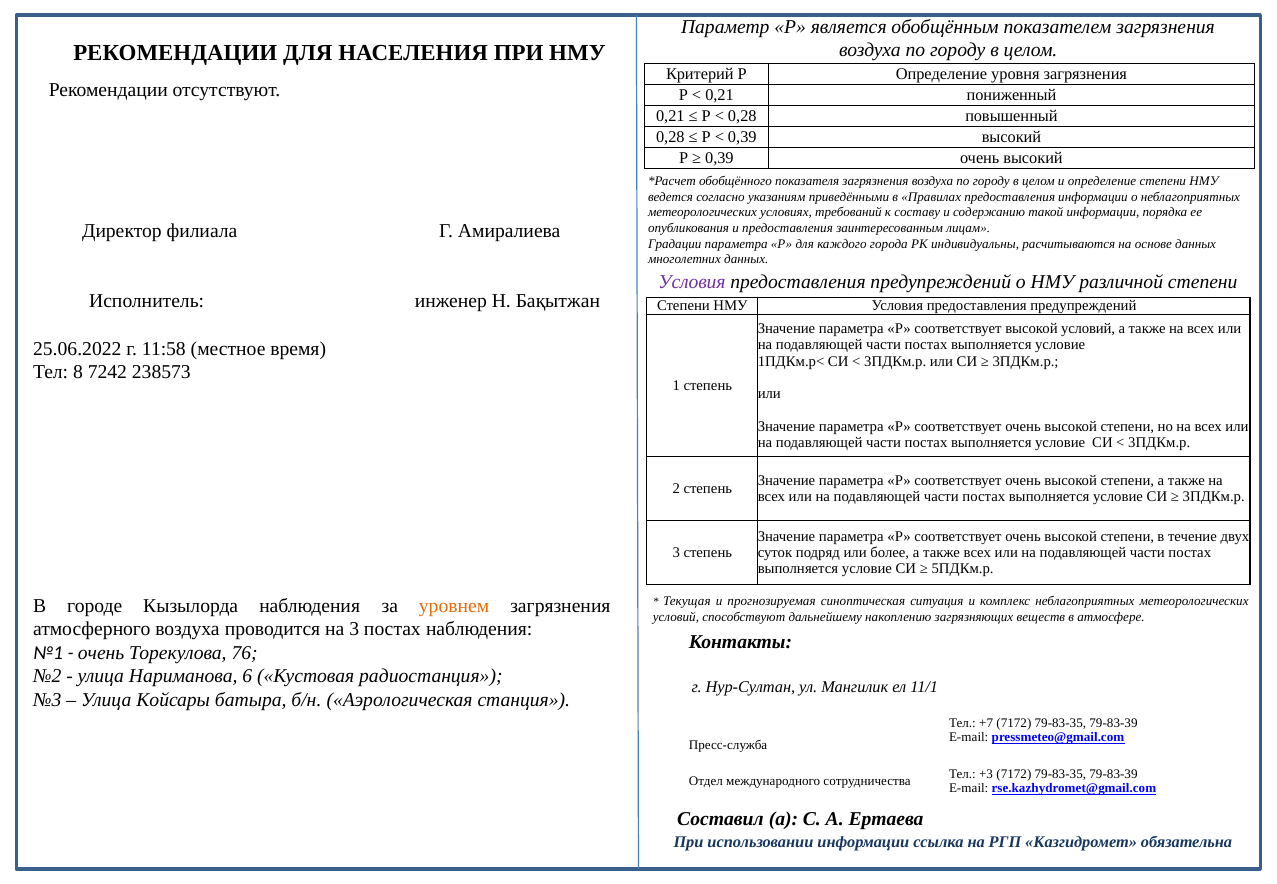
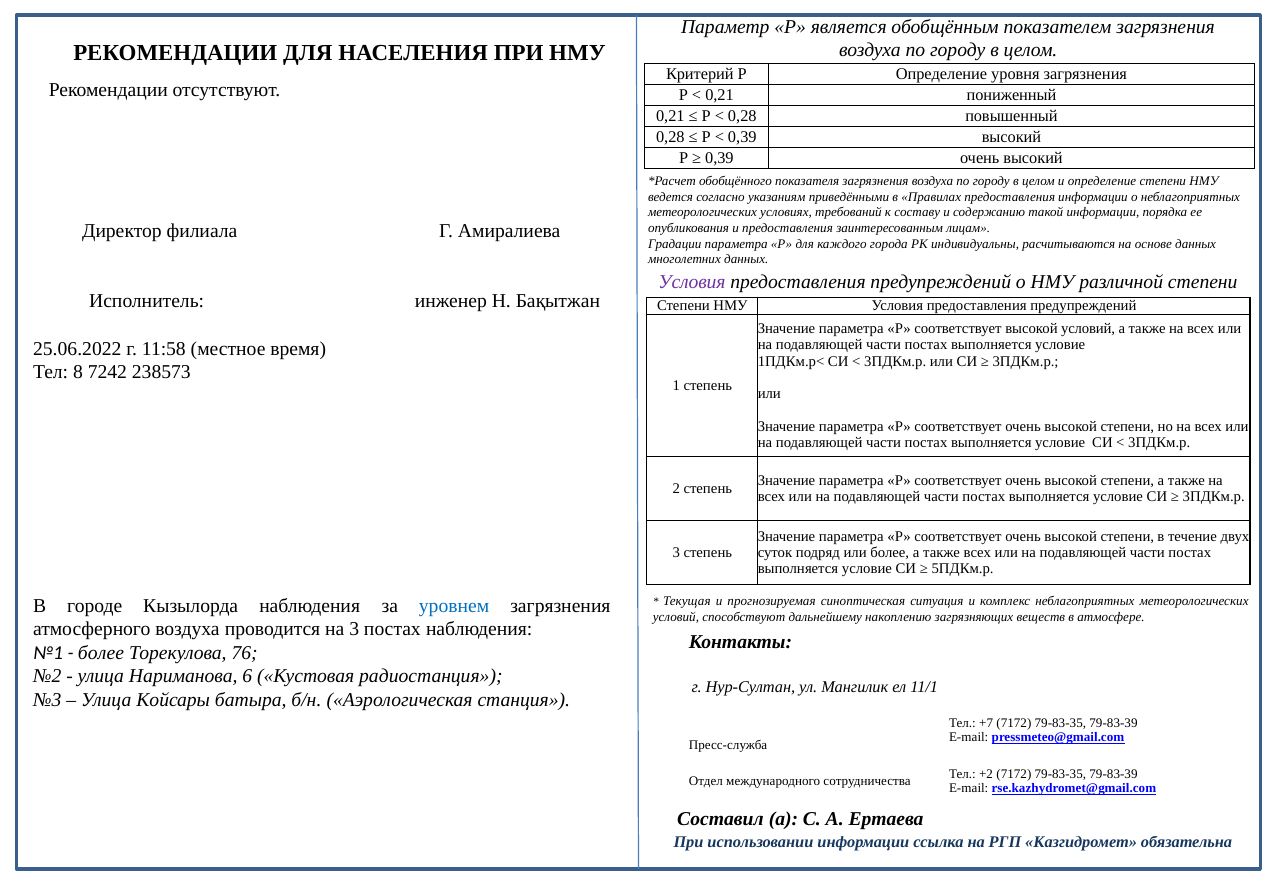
уровнем colour: orange -> blue (454, 606)
очень: очень -> более (101, 653)
+3: +3 -> +2 (986, 774)
